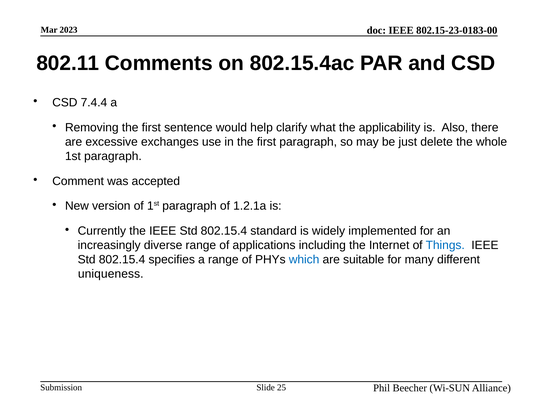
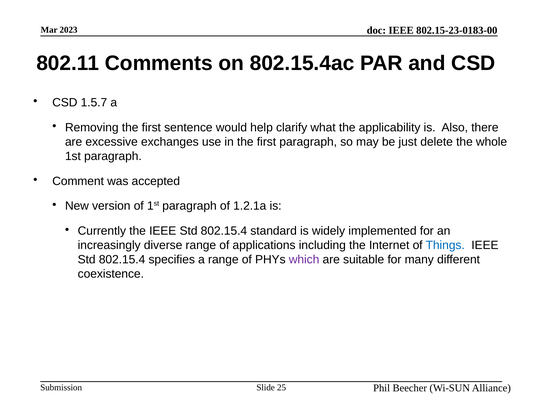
7.4.4: 7.4.4 -> 1.5.7 (94, 102)
which colour: blue -> purple (304, 259)
uniqueness: uniqueness -> coexistence (111, 274)
